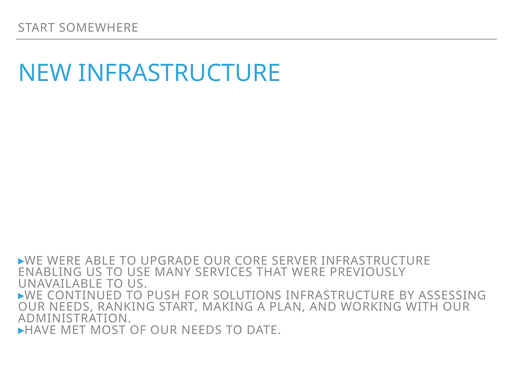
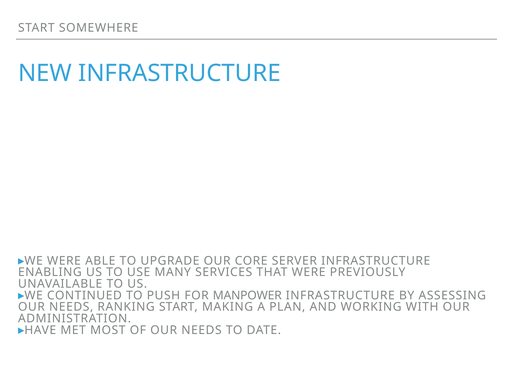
SOLUTIONS: SOLUTIONS -> MANPOWER (247, 295)
